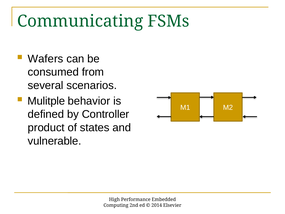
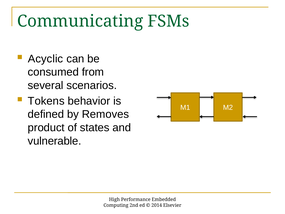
Wafers: Wafers -> Acyclic (46, 59)
Mulitple: Mulitple -> Tokens (46, 101)
Controller: Controller -> Removes (105, 114)
